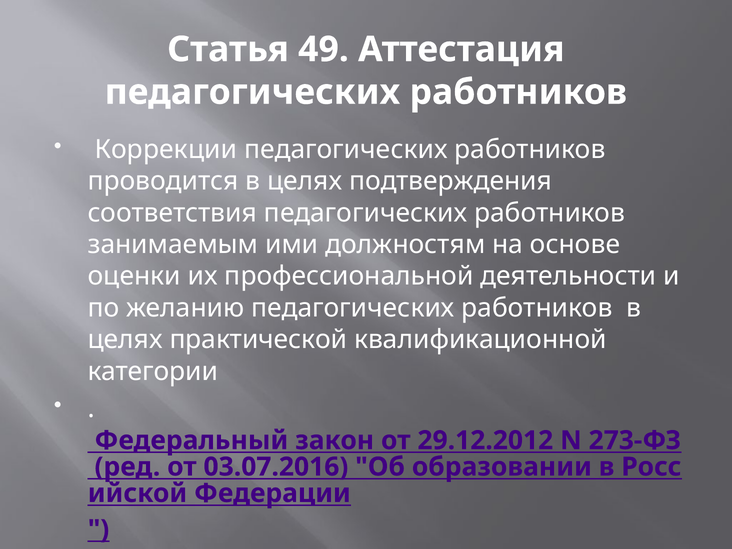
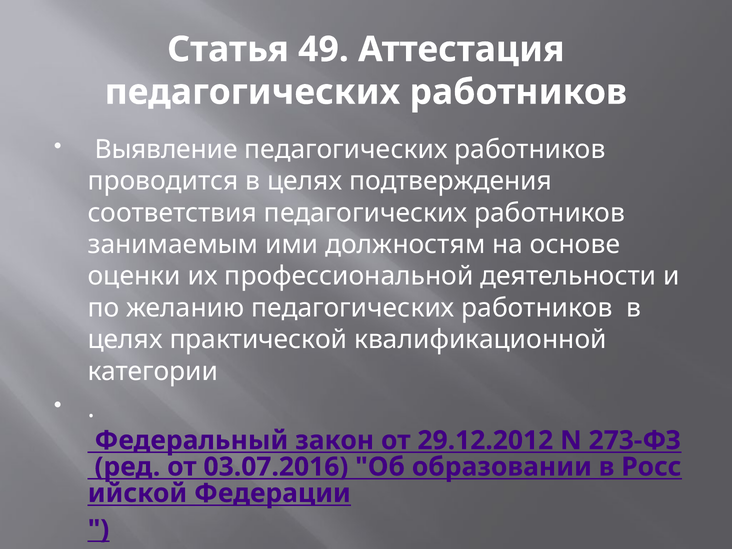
Коррекции: Коррекции -> Выявление (166, 149)
